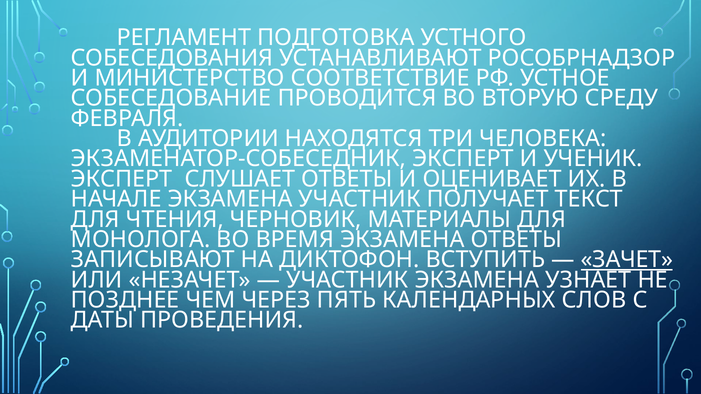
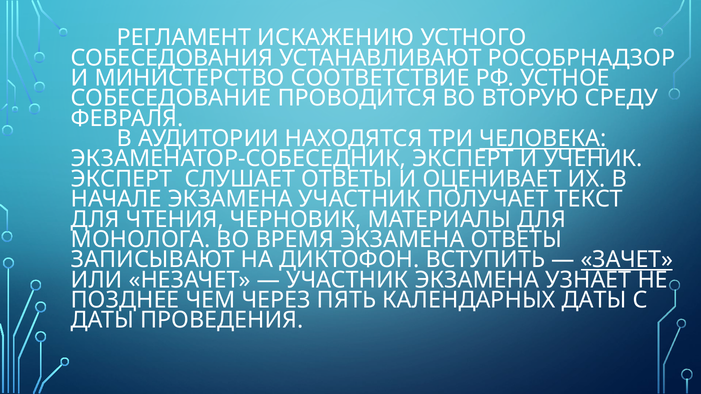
ПОДГОТОВКА: ПОДГОТОВКА -> ИСКАЖЕНИЮ (336, 38)
ЧЕЛОВЕКА underline: none -> present (543, 139)
КАЛЕНДАРНЫХ СЛОВ: СЛОВ -> ДАТЫ (594, 300)
